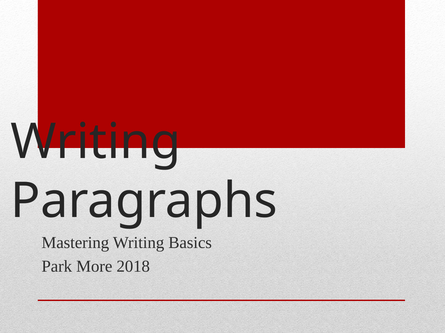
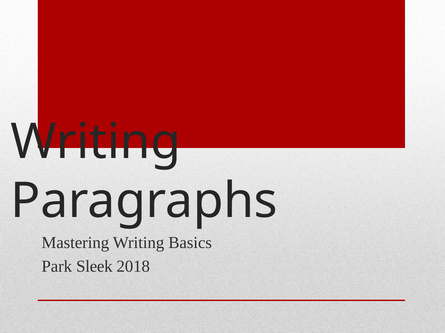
More: More -> Sleek (94, 267)
